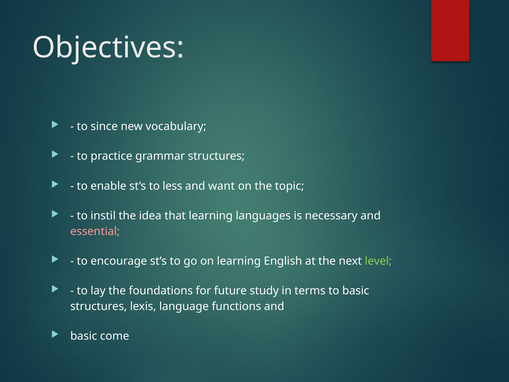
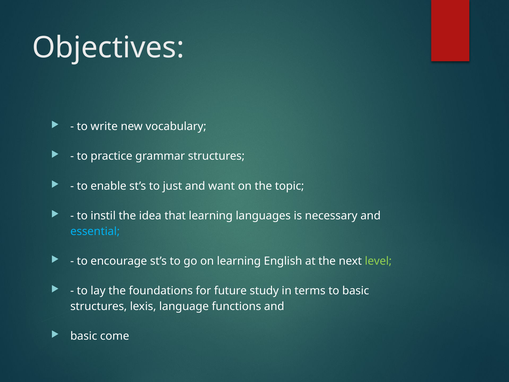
since: since -> write (104, 126)
less: less -> just (172, 186)
essential colour: pink -> light blue (95, 231)
